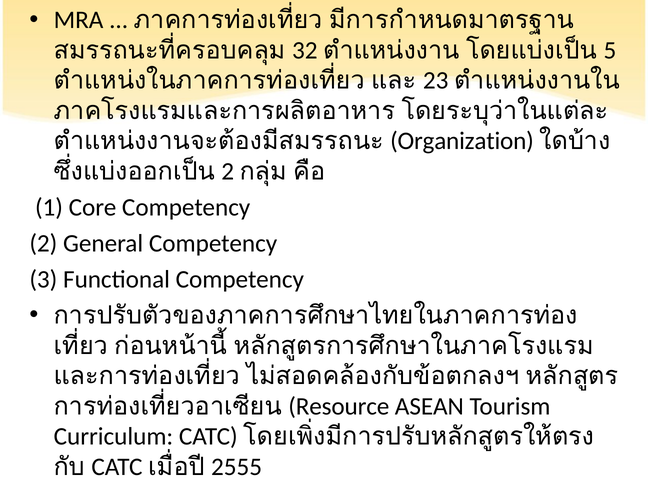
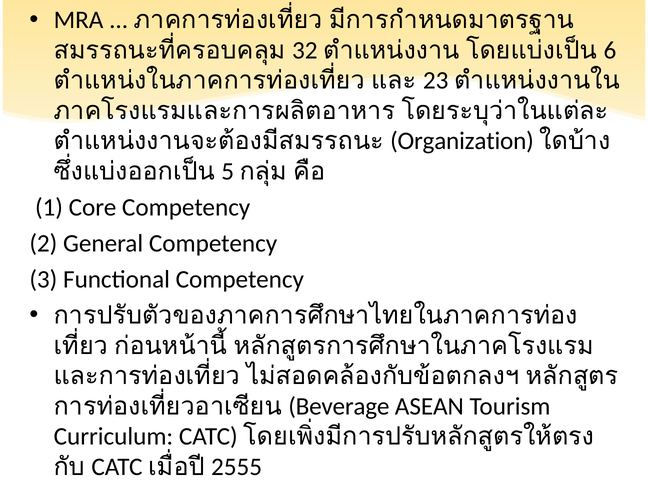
5: 5 -> 6 (610, 50)
2: 2 -> 5 (228, 171)
Resource: Resource -> Beverage (339, 406)
